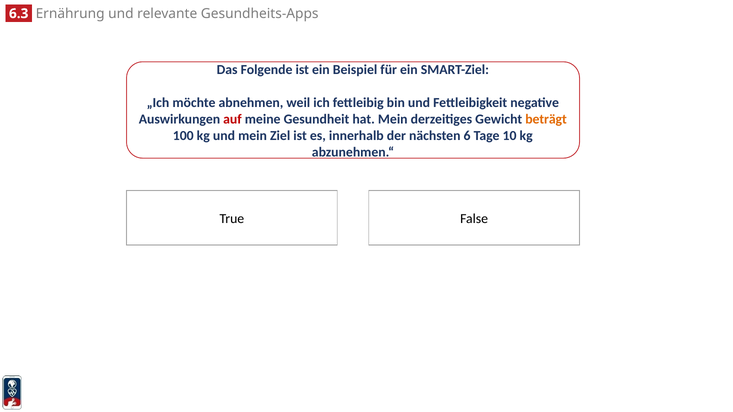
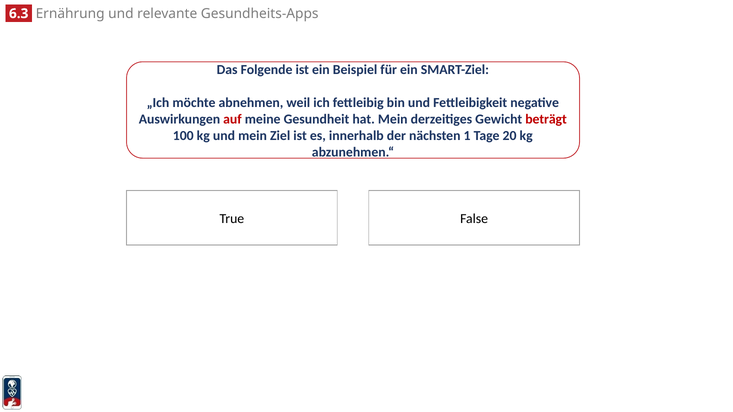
beträgt colour: orange -> red (546, 119)
6: 6 -> 1 (467, 136)
10: 10 -> 20 (510, 136)
